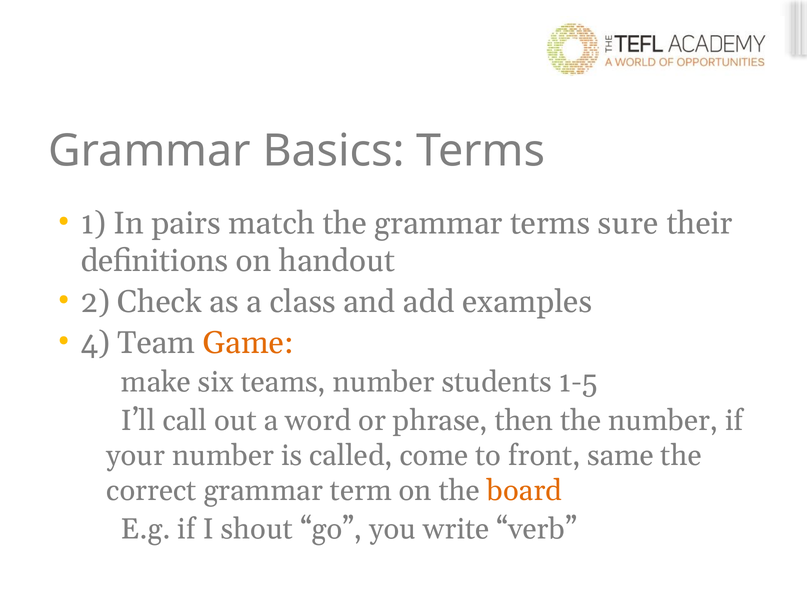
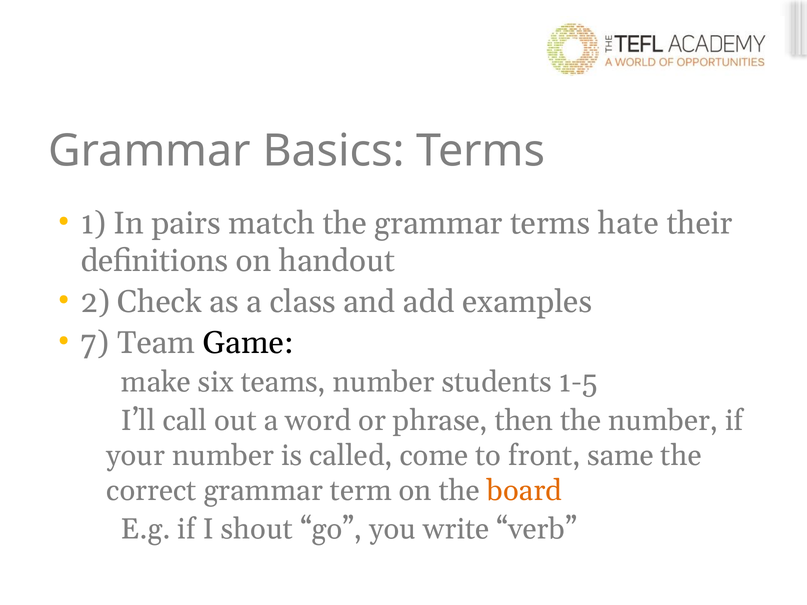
sure: sure -> hate (628, 223)
4: 4 -> 7 (95, 343)
Game colour: orange -> black (248, 343)
